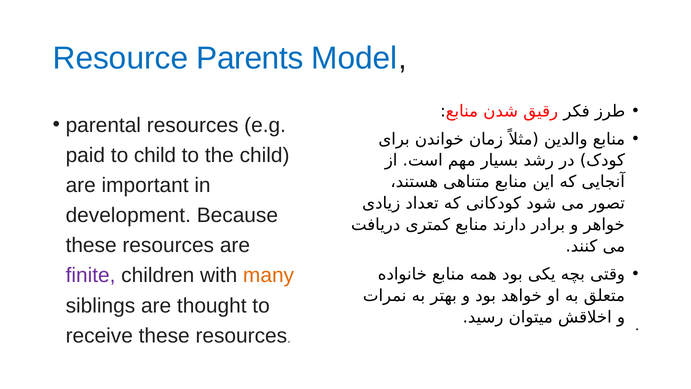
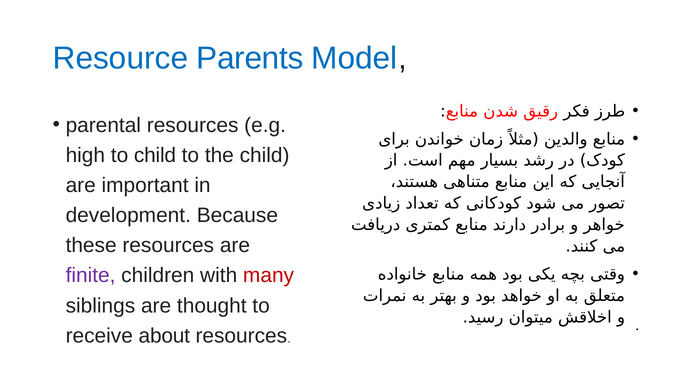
paid: paid -> high (85, 155)
many colour: orange -> red (269, 275)
receive these: these -> about (164, 335)
